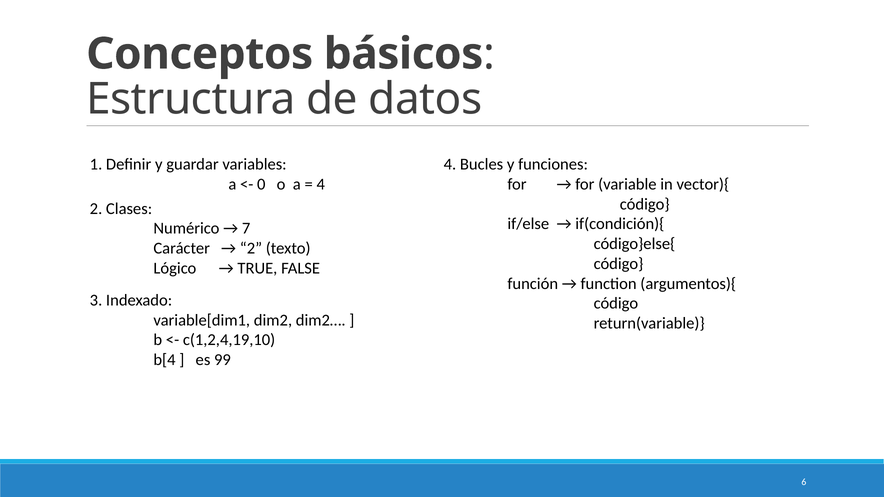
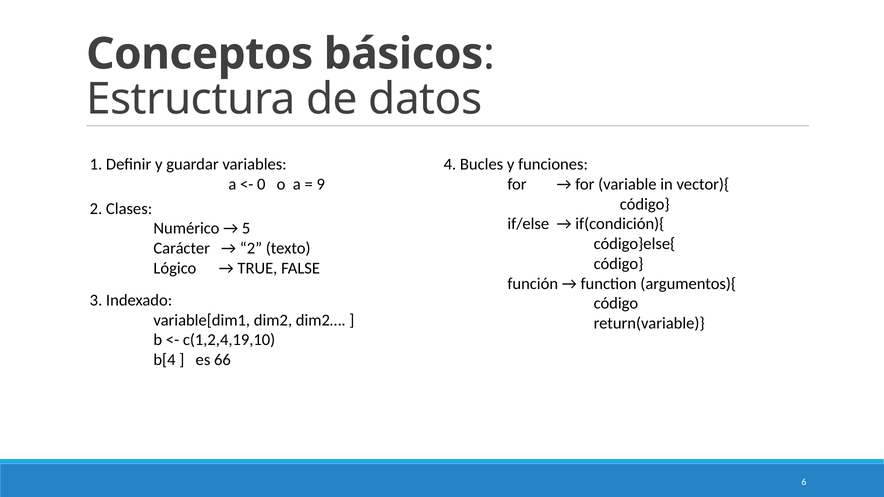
4: 4 -> 9 (321, 184)
7: 7 -> 5 (246, 229)
99: 99 -> 66 (222, 360)
